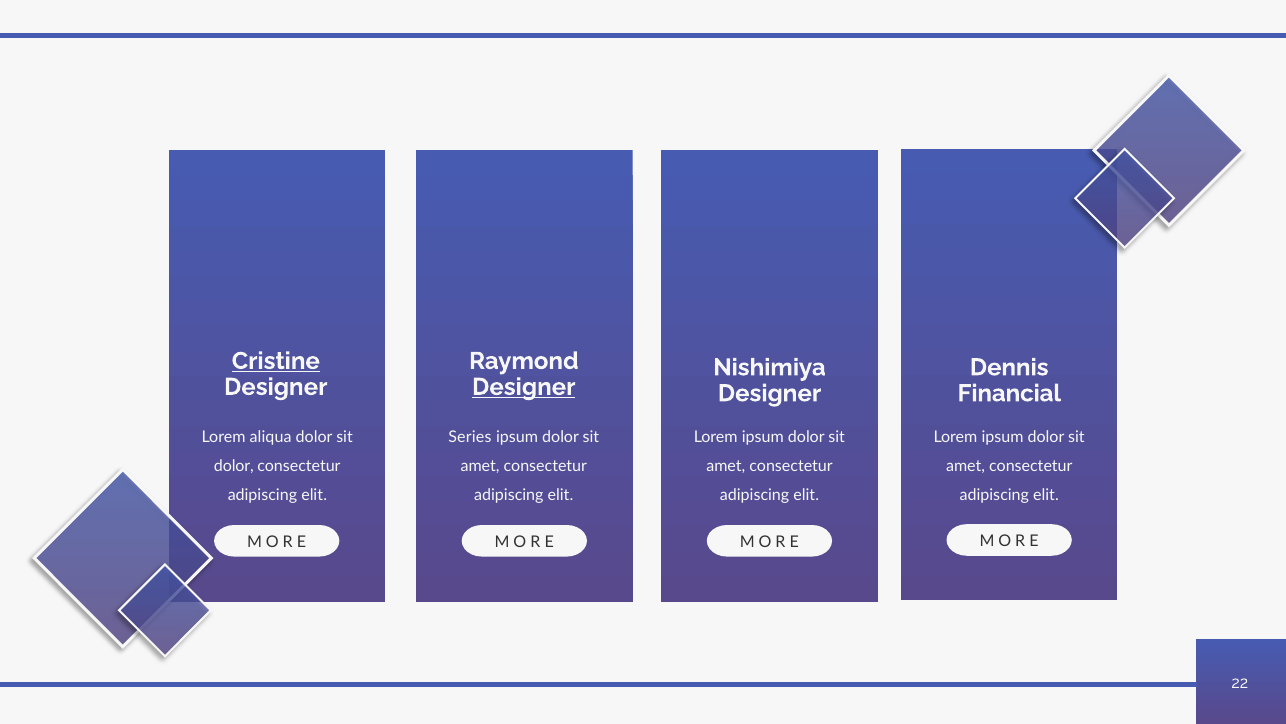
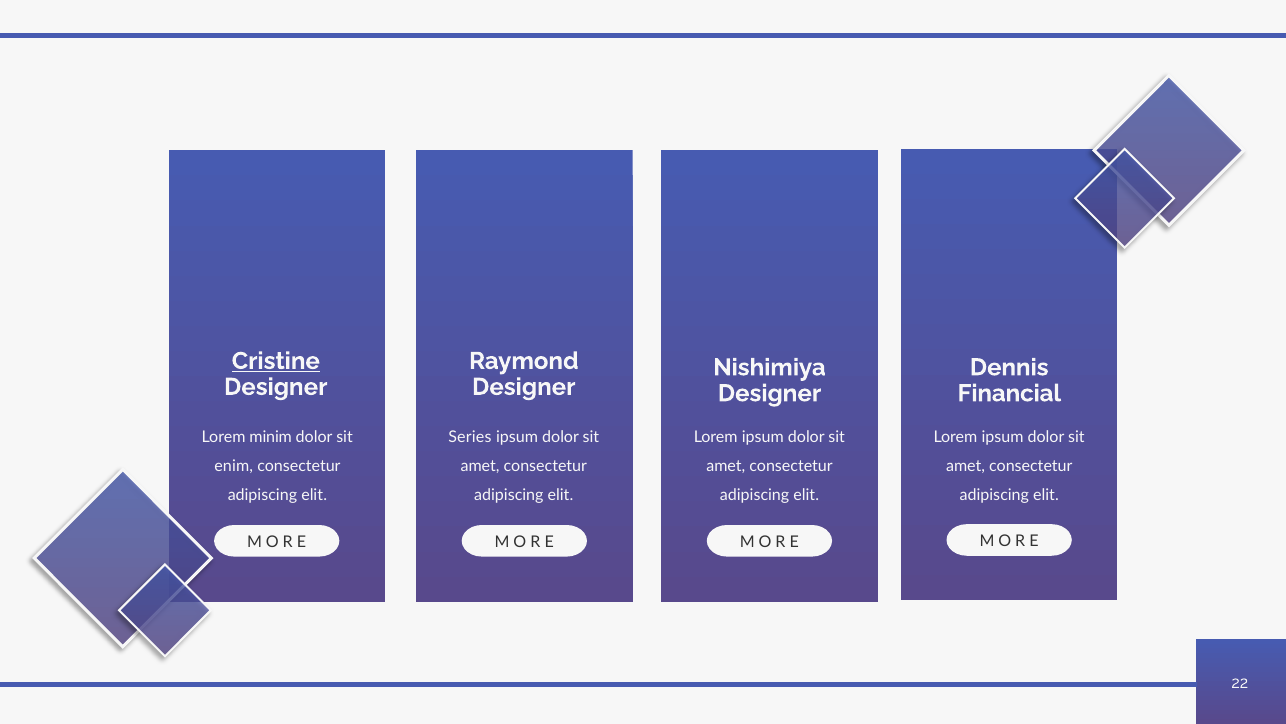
Designer underline: present -> none (524, 387)
aliqua: aliqua -> minim (271, 436)
dolor: dolor -> enim (234, 465)
